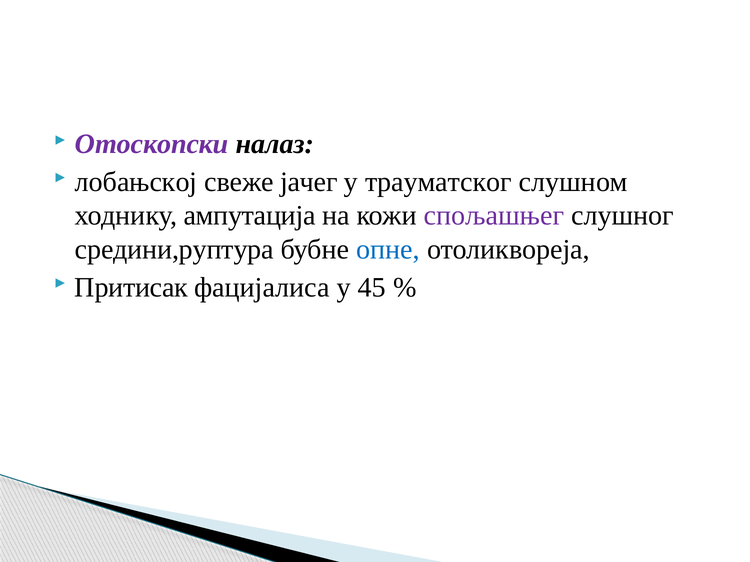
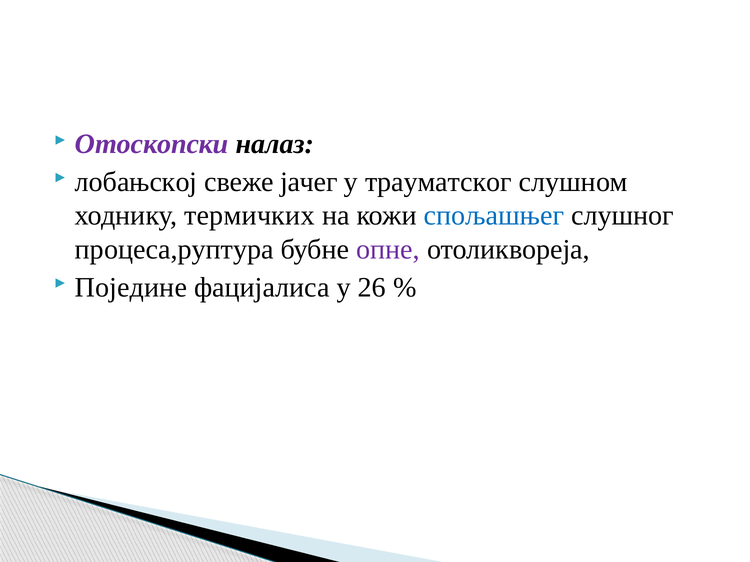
ампутација: ампутација -> термичких (249, 216)
спољашњег colour: purple -> blue (494, 216)
средини,руптура: средини,руптура -> процеса,руптура (174, 250)
опне colour: blue -> purple (388, 250)
Притисак: Притисак -> Поједине (131, 288)
45: 45 -> 26 (372, 288)
